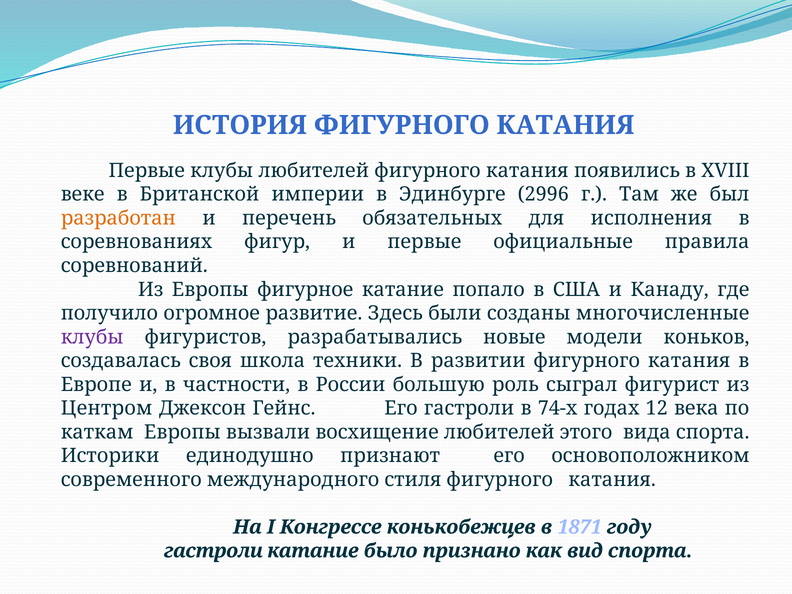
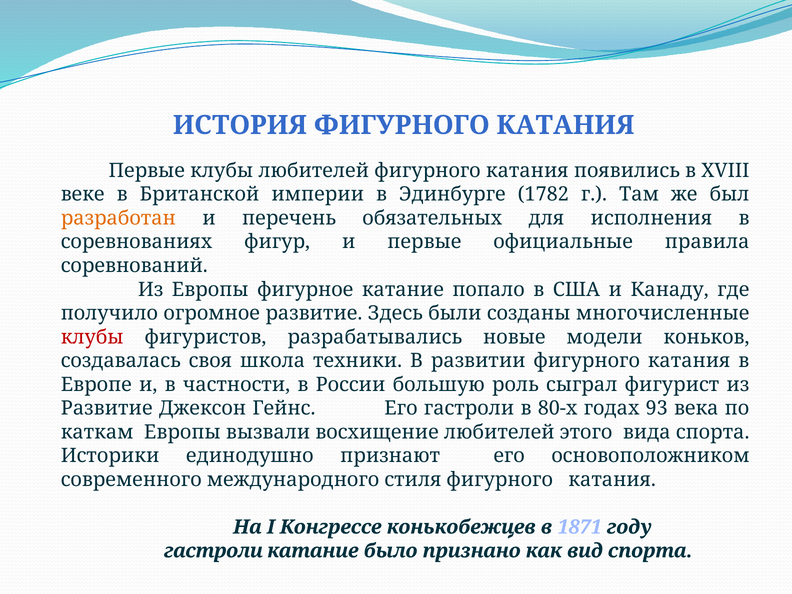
2996: 2996 -> 1782 (543, 194)
клубы colour: purple -> red (92, 337)
Центром: Центром -> Развитие (107, 408)
74-х: 74-х -> 80-х (558, 408)
12: 12 -> 93 (657, 408)
